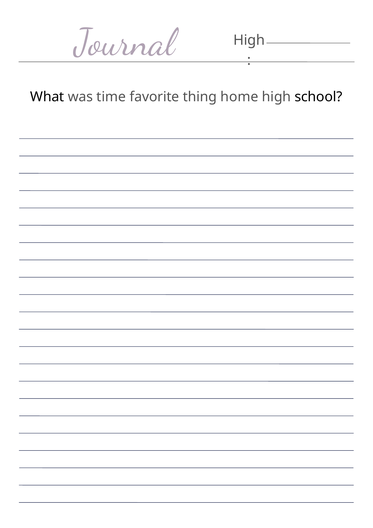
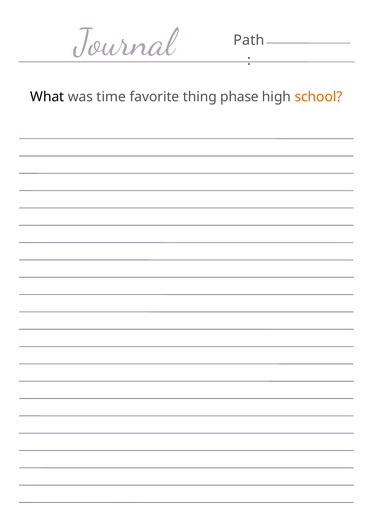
High: High -> Path (249, 40)
home: home -> phase (239, 97)
school colour: black -> orange (318, 97)
